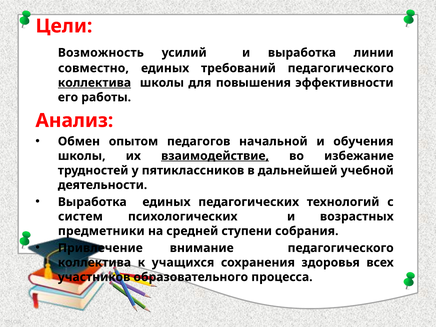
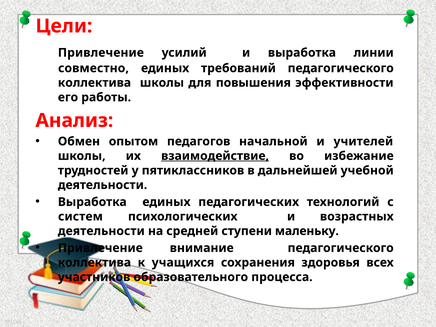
Возможность: Возможность -> Привлечение (101, 53)
коллектива underline: present -> none (94, 83)
обучения: обучения -> учителей (363, 141)
предметники: предметники -> деятельности (101, 231)
собрания: собрания -> маленьку (307, 231)
